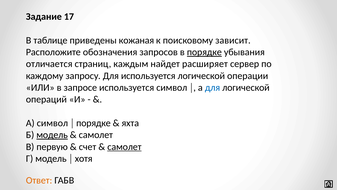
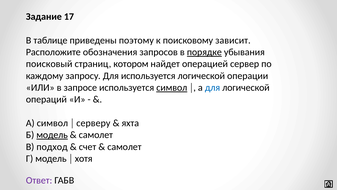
кожаная: кожаная -> поэтому (136, 40)
отличается: отличается -> поисковый (49, 64)
каждым: каждым -> котором (131, 64)
расширяет: расширяет -> операцией (205, 64)
символ underline: none -> present (172, 87)
порядке: порядке -> серверу (93, 123)
первую: первую -> подход (52, 146)
самолет underline: present -> none (124, 146)
Ответ colour: orange -> purple (39, 180)
